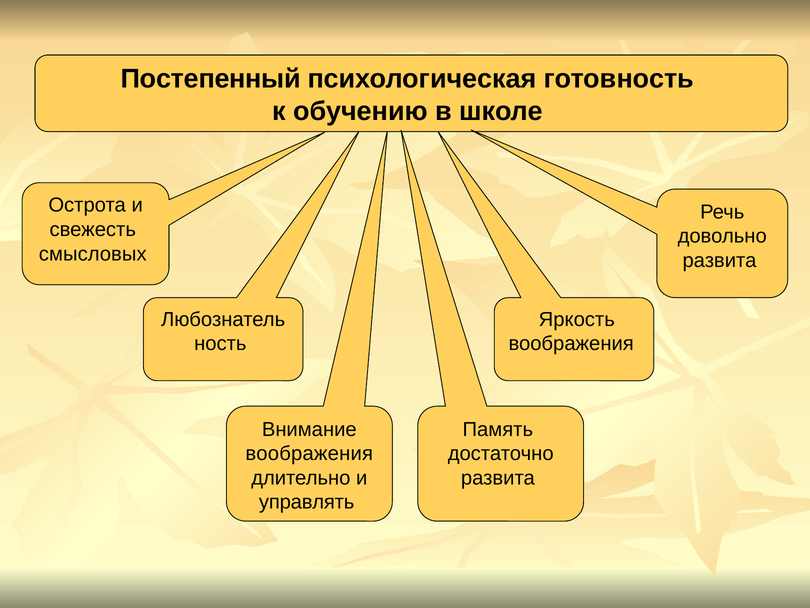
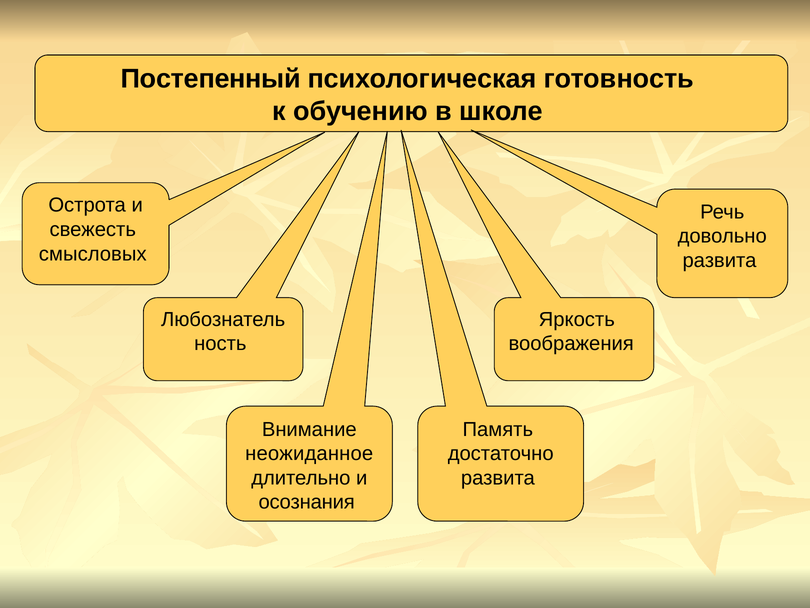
воображения: воображения -> неожиданное (309, 453)
управлять: управлять -> осознания (307, 502)
